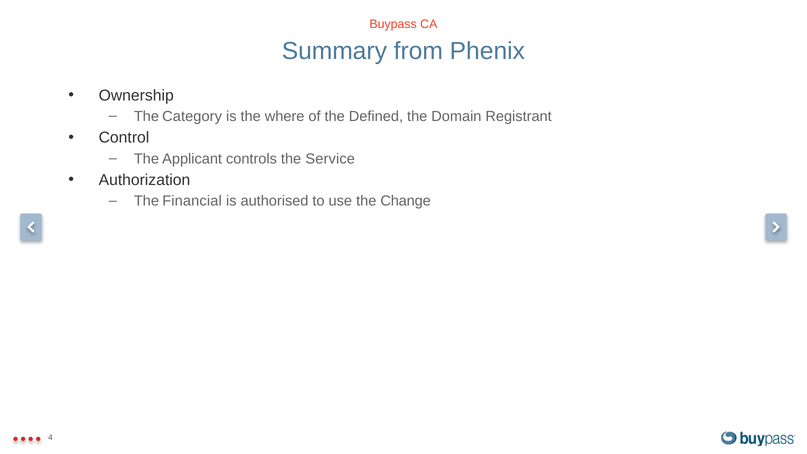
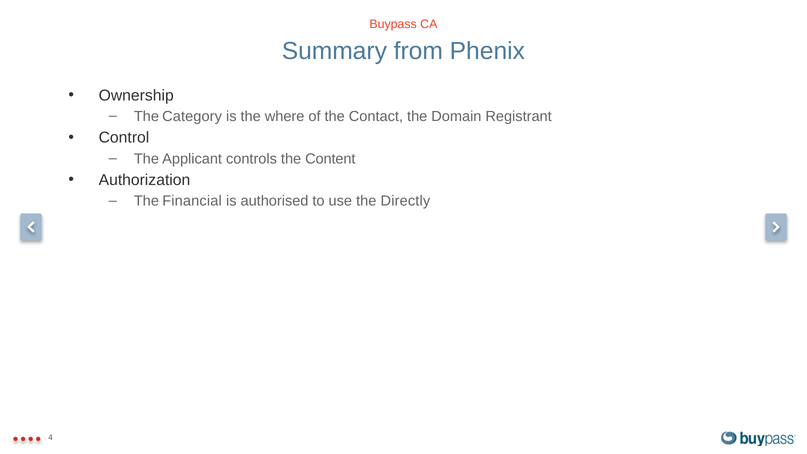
Defined: Defined -> Contact (376, 116)
Service: Service -> Content (330, 159)
Change: Change -> Directly (405, 201)
